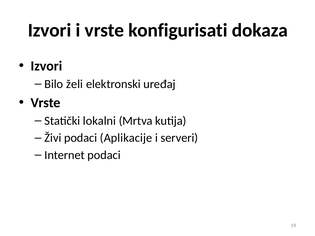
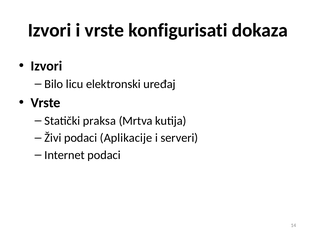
želi: želi -> licu (75, 84)
lokalni: lokalni -> praksa (99, 121)
